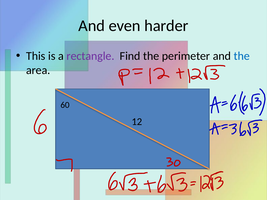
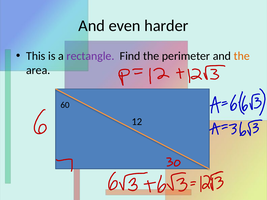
the colour: blue -> orange (242, 56)
